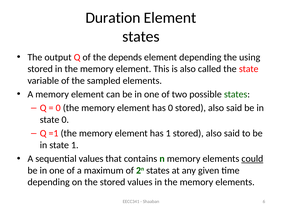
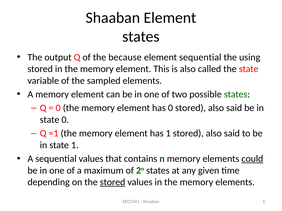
Duration: Duration -> Shaaban (113, 18)
depends: depends -> because (125, 57)
element depending: depending -> sequential (200, 57)
stored underline: none -> present (113, 183)
